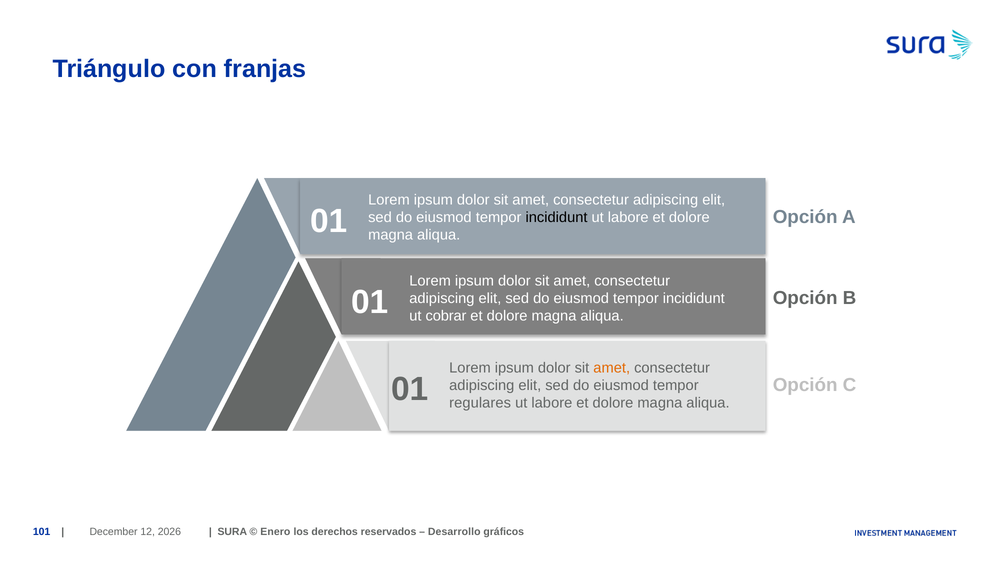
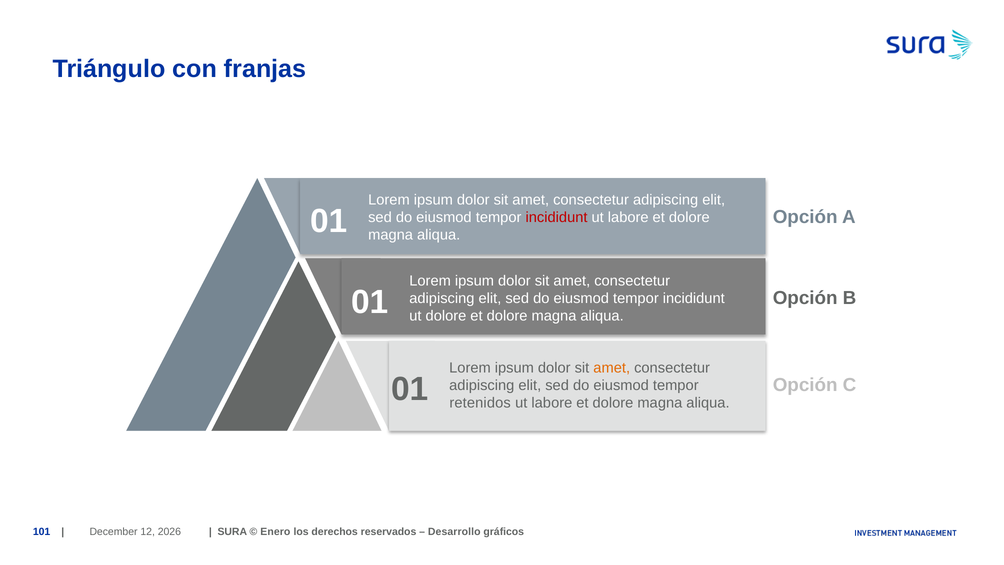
incididunt colour: black -> red (557, 217)
ut cobrar: cobrar -> dolore (446, 316)
regulares: regulares -> retenidos (480, 403)
